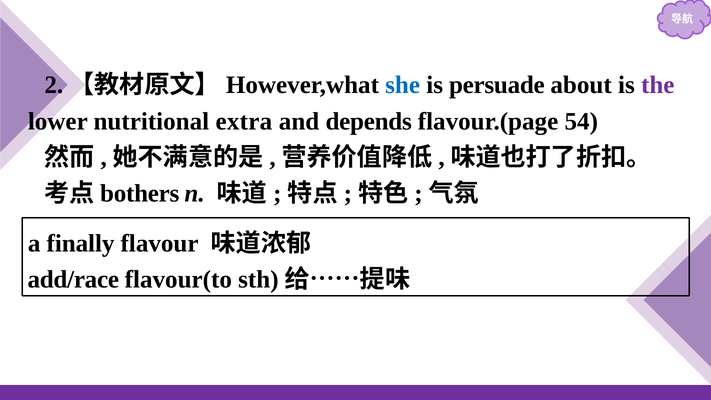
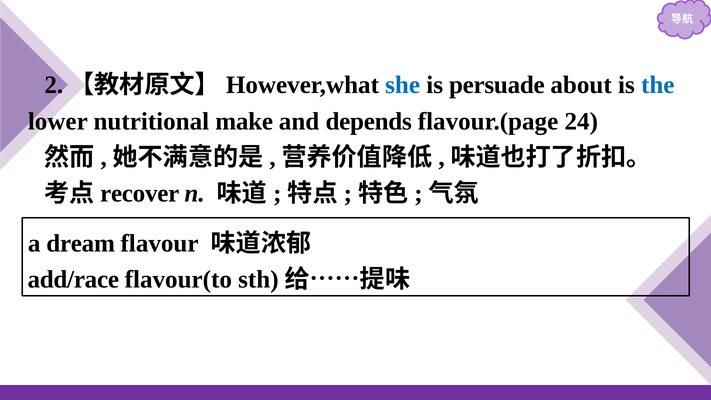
the colour: purple -> blue (658, 85)
extra: extra -> make (244, 121)
54: 54 -> 24 (581, 121)
bothers: bothers -> recover (140, 194)
finally: finally -> dream (81, 243)
